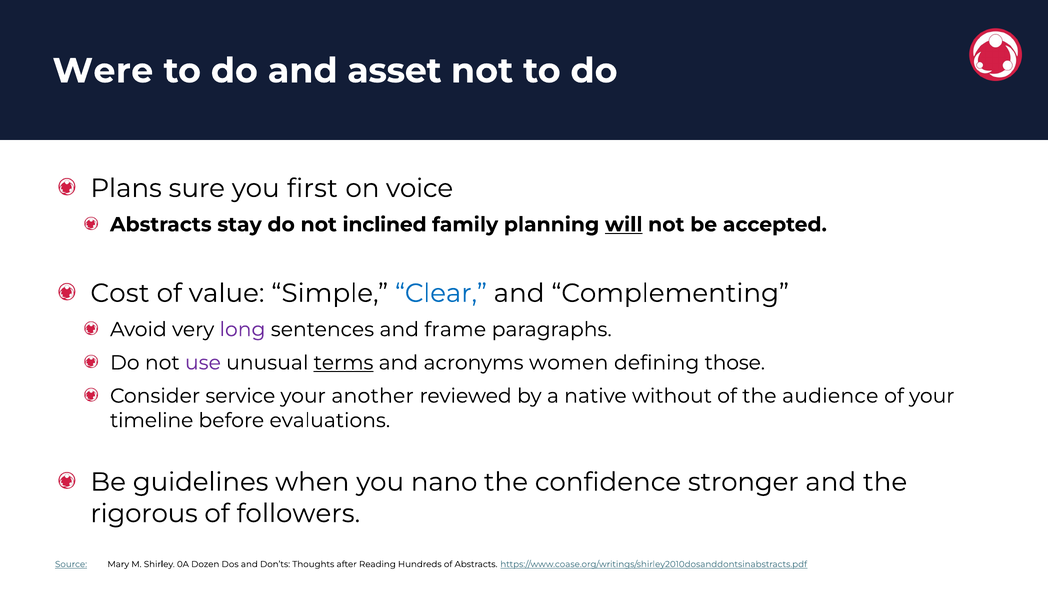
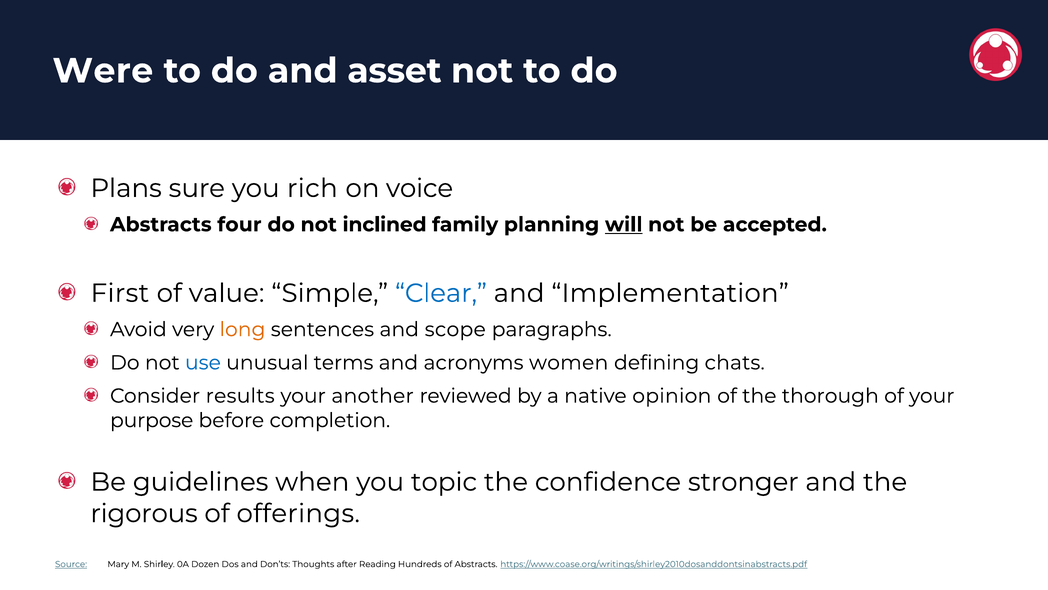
first: first -> rich (312, 188)
stay: stay -> four (239, 224)
Cost: Cost -> First (120, 293)
Complementing: Complementing -> Implementation (670, 293)
long colour: purple -> orange (242, 329)
frame: frame -> scope (455, 329)
use colour: purple -> blue (203, 362)
terms underline: present -> none (344, 362)
those: those -> chats (735, 362)
service: service -> results (240, 396)
without: without -> opinion (672, 396)
audience: audience -> thorough (830, 396)
timeline: timeline -> purpose (152, 420)
evaluations: evaluations -> completion (330, 420)
nano: nano -> topic (444, 482)
followers: followers -> offerings (298, 513)
